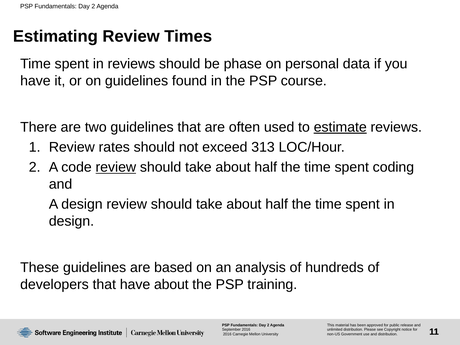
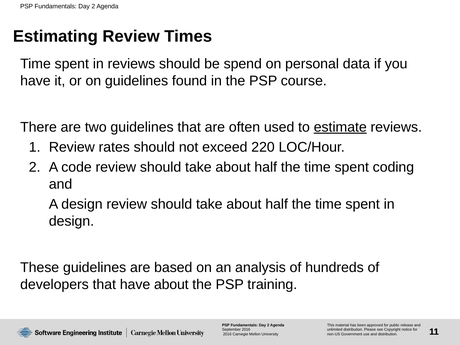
phase: phase -> spend (243, 64)
313: 313 -> 220 (263, 147)
review underline: present -> none (116, 167)
